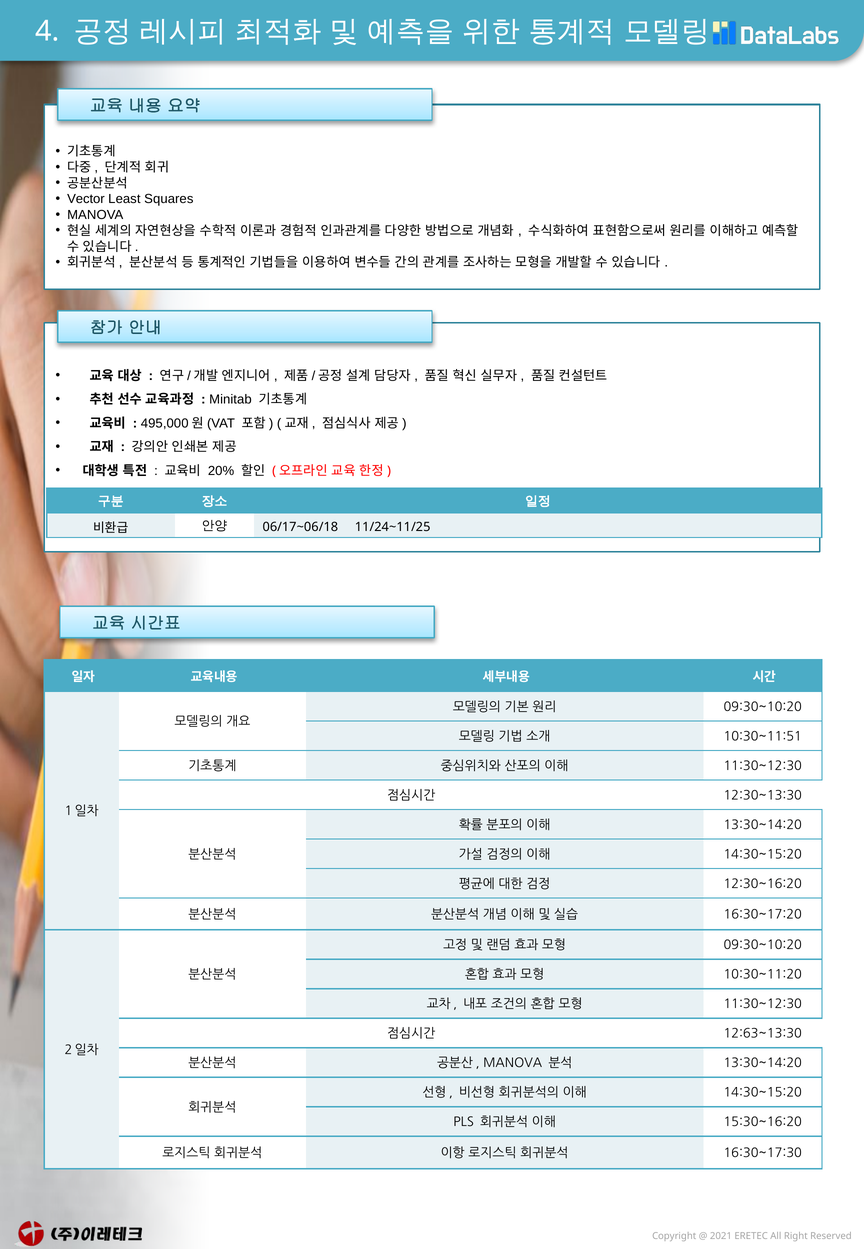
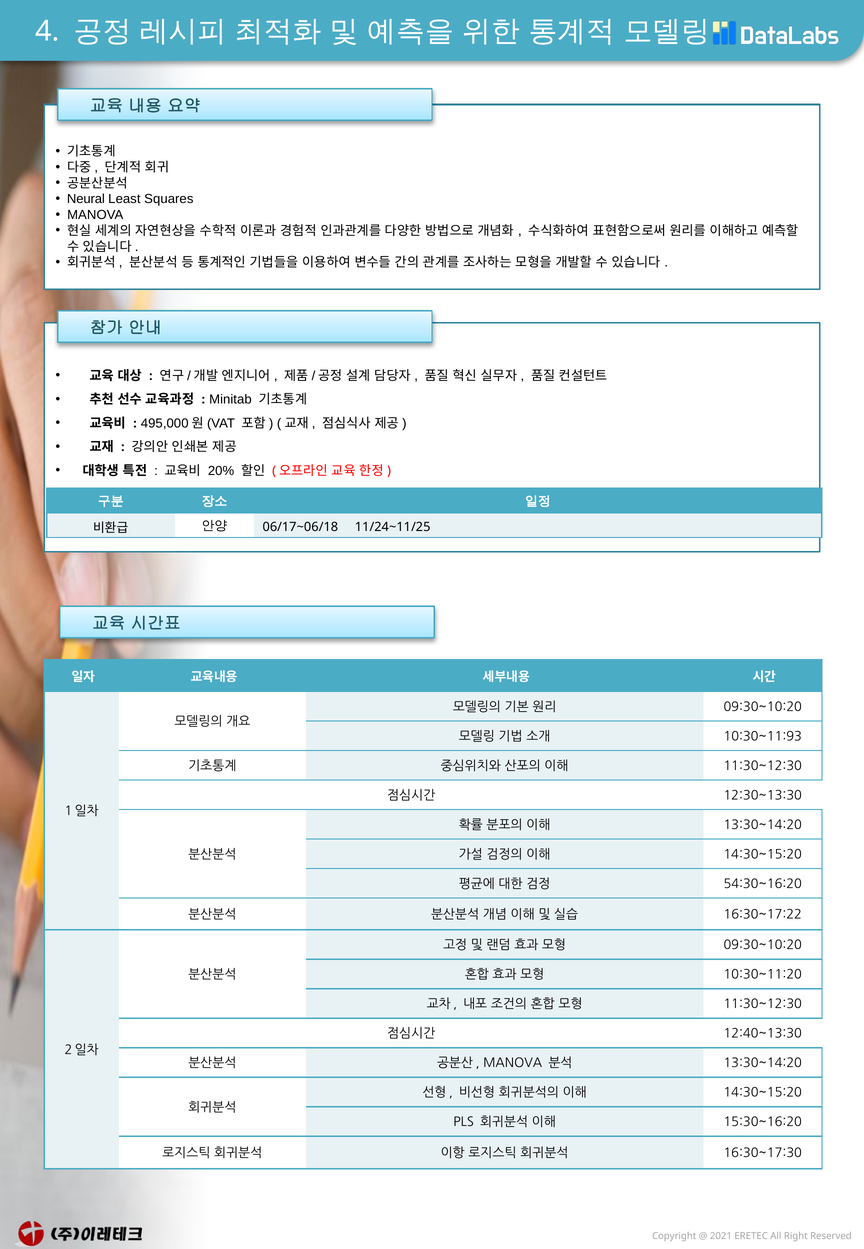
Vector: Vector -> Neural (86, 199)
10:30~11:51: 10:30~11:51 -> 10:30~11:93 (763, 736)
12:30~16:20: 12:30~16:20 -> 54:30~16:20 (763, 883)
16:30~17:20: 16:30~17:20 -> 16:30~17:22 (763, 914)
12:63~13:30: 12:63~13:30 -> 12:40~13:30 (763, 1033)
